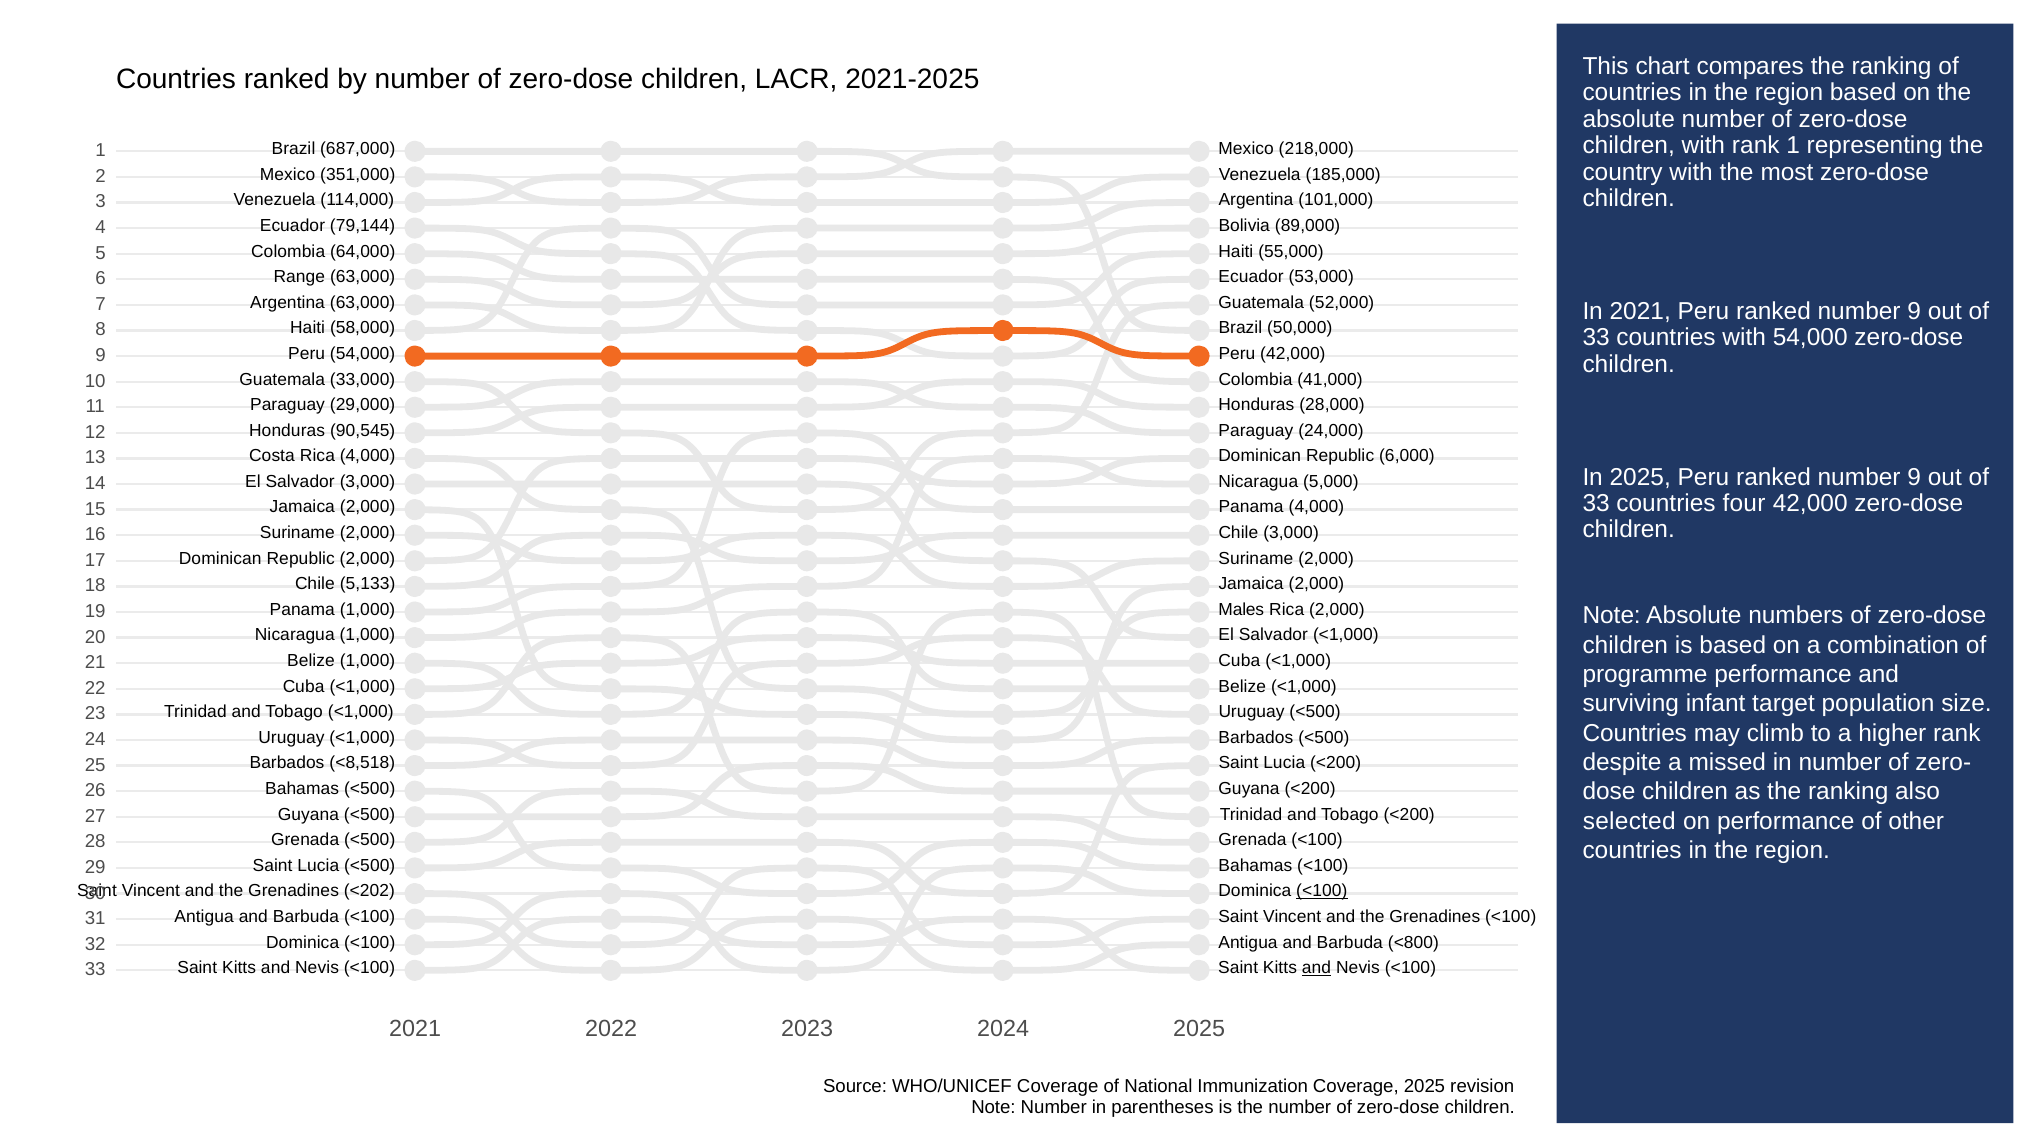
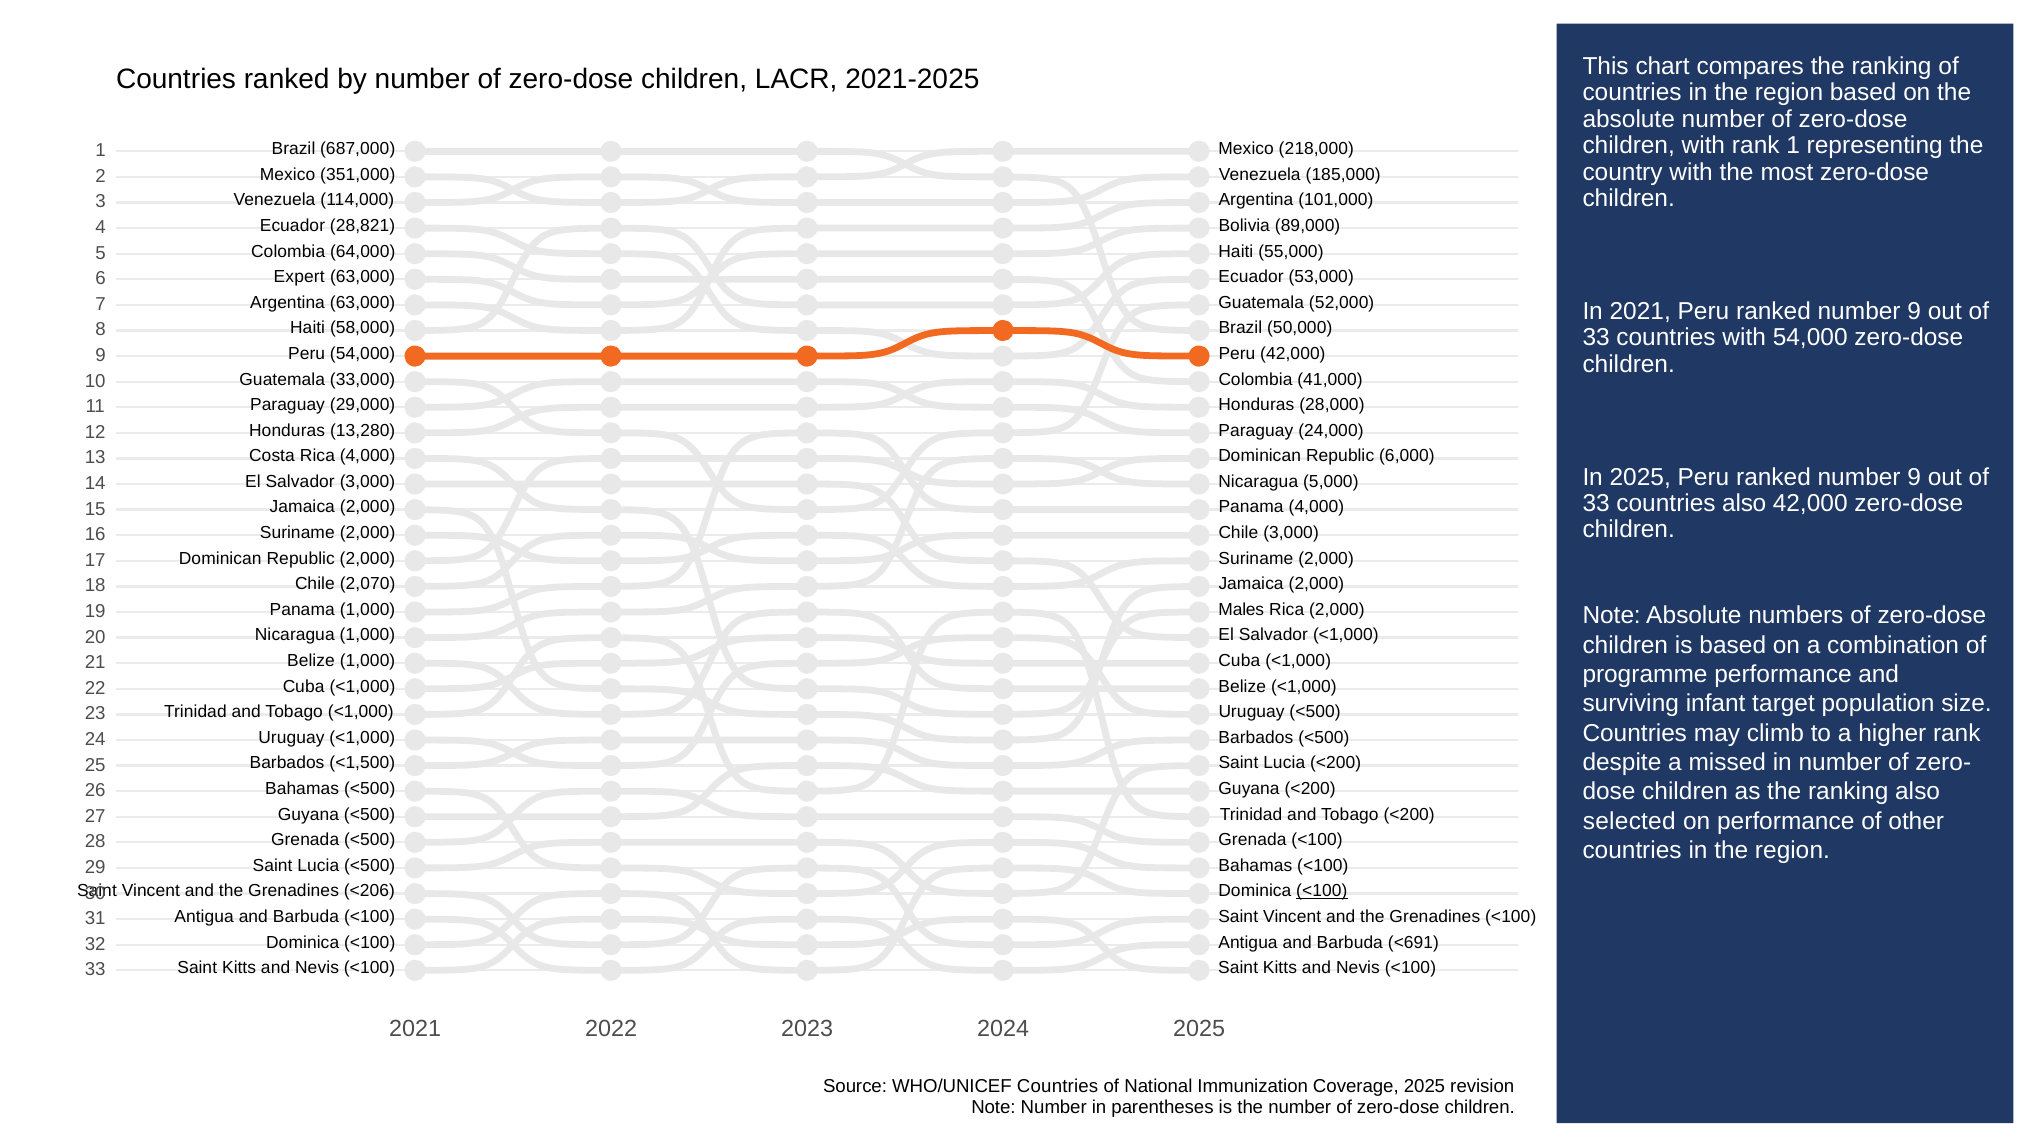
79,144: 79,144 -> 28,821 (363, 226)
Range: Range -> Expert (299, 277)
90,545: 90,545 -> 13,280 (363, 430)
countries four: four -> also (1744, 503)
5,133: 5,133 -> 2,070 (368, 584)
<8,518: <8,518 -> <1,500 (362, 763)
<202: <202 -> <206 (369, 891)
<800: <800 -> <691 (1413, 942)
and underline: present -> none (1316, 968)
WHO/UNICEF Coverage: Coverage -> Countries (1058, 1087)
